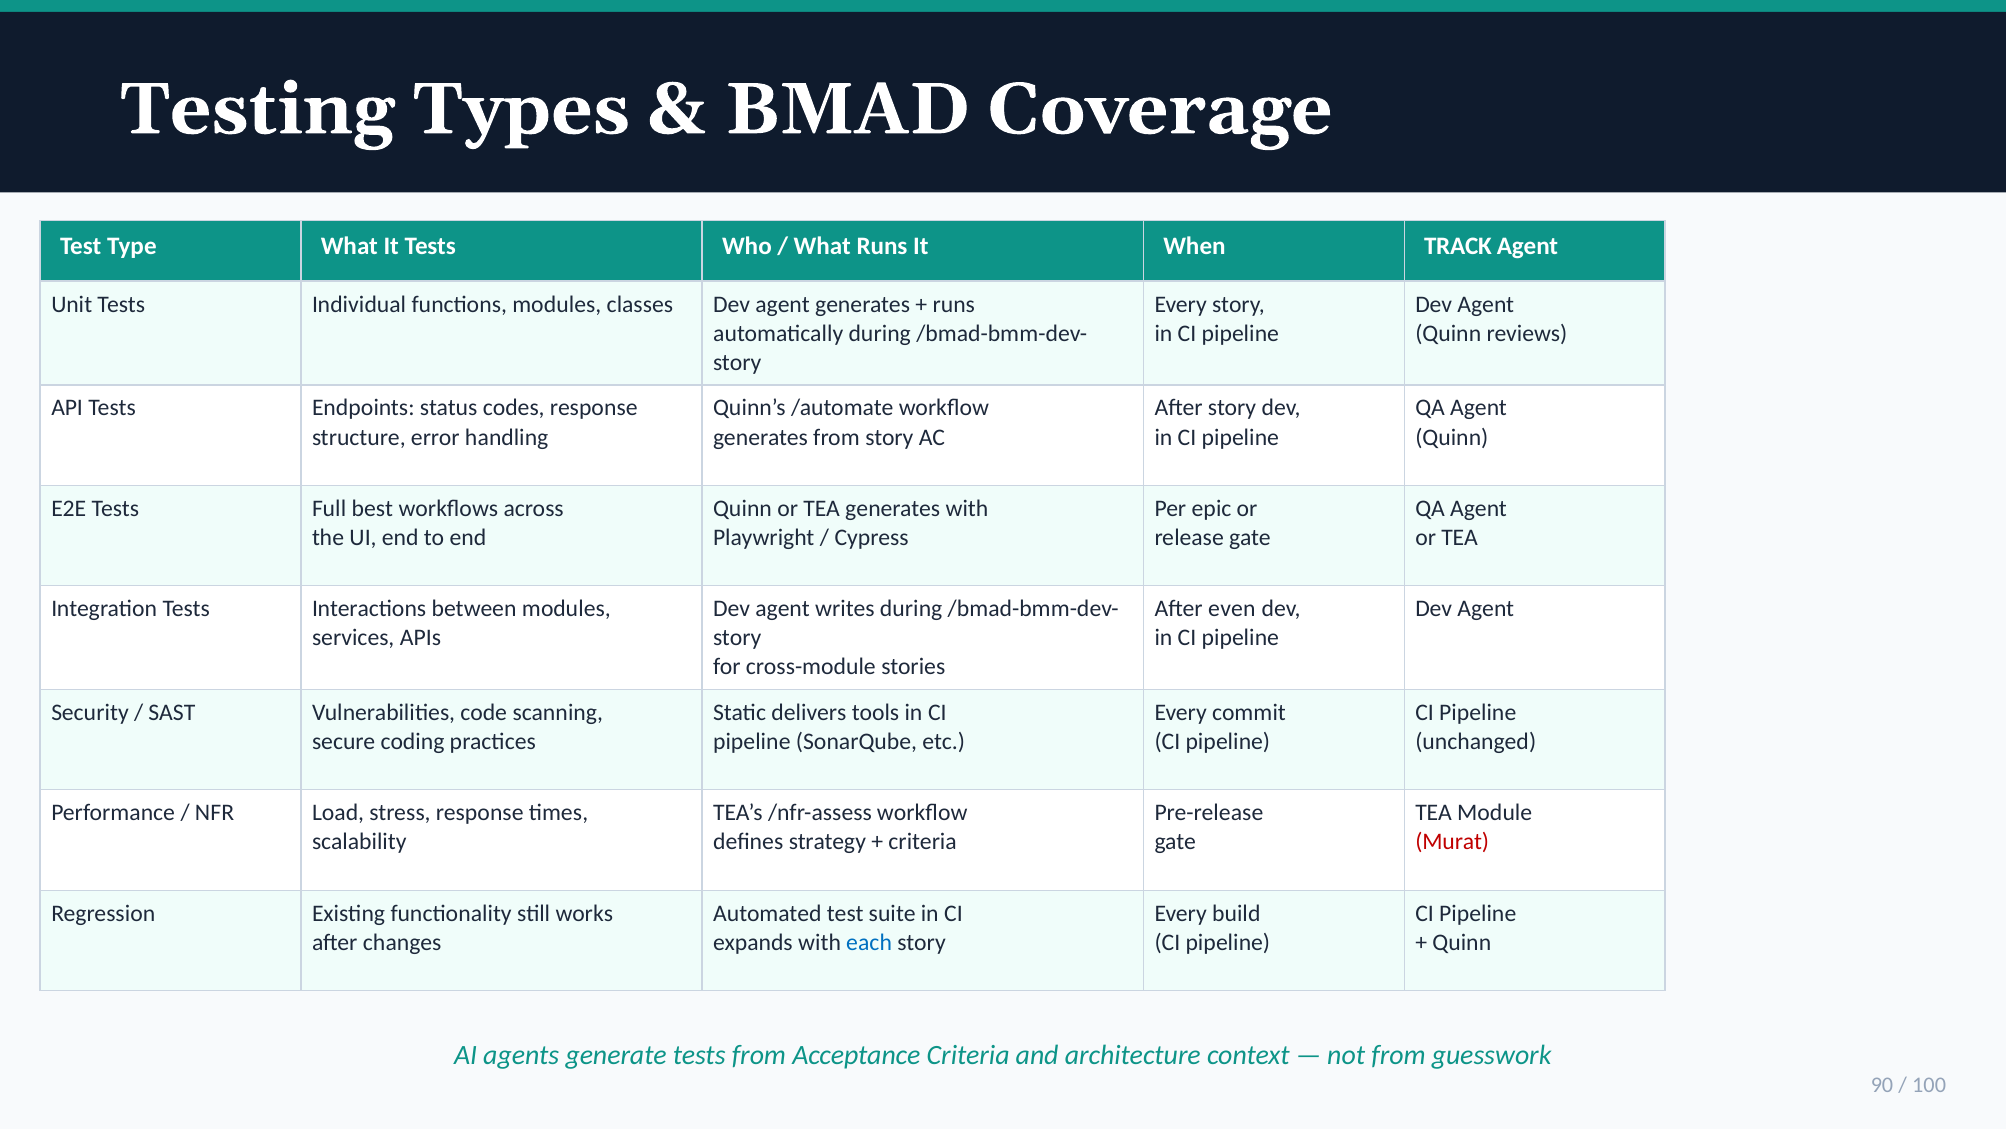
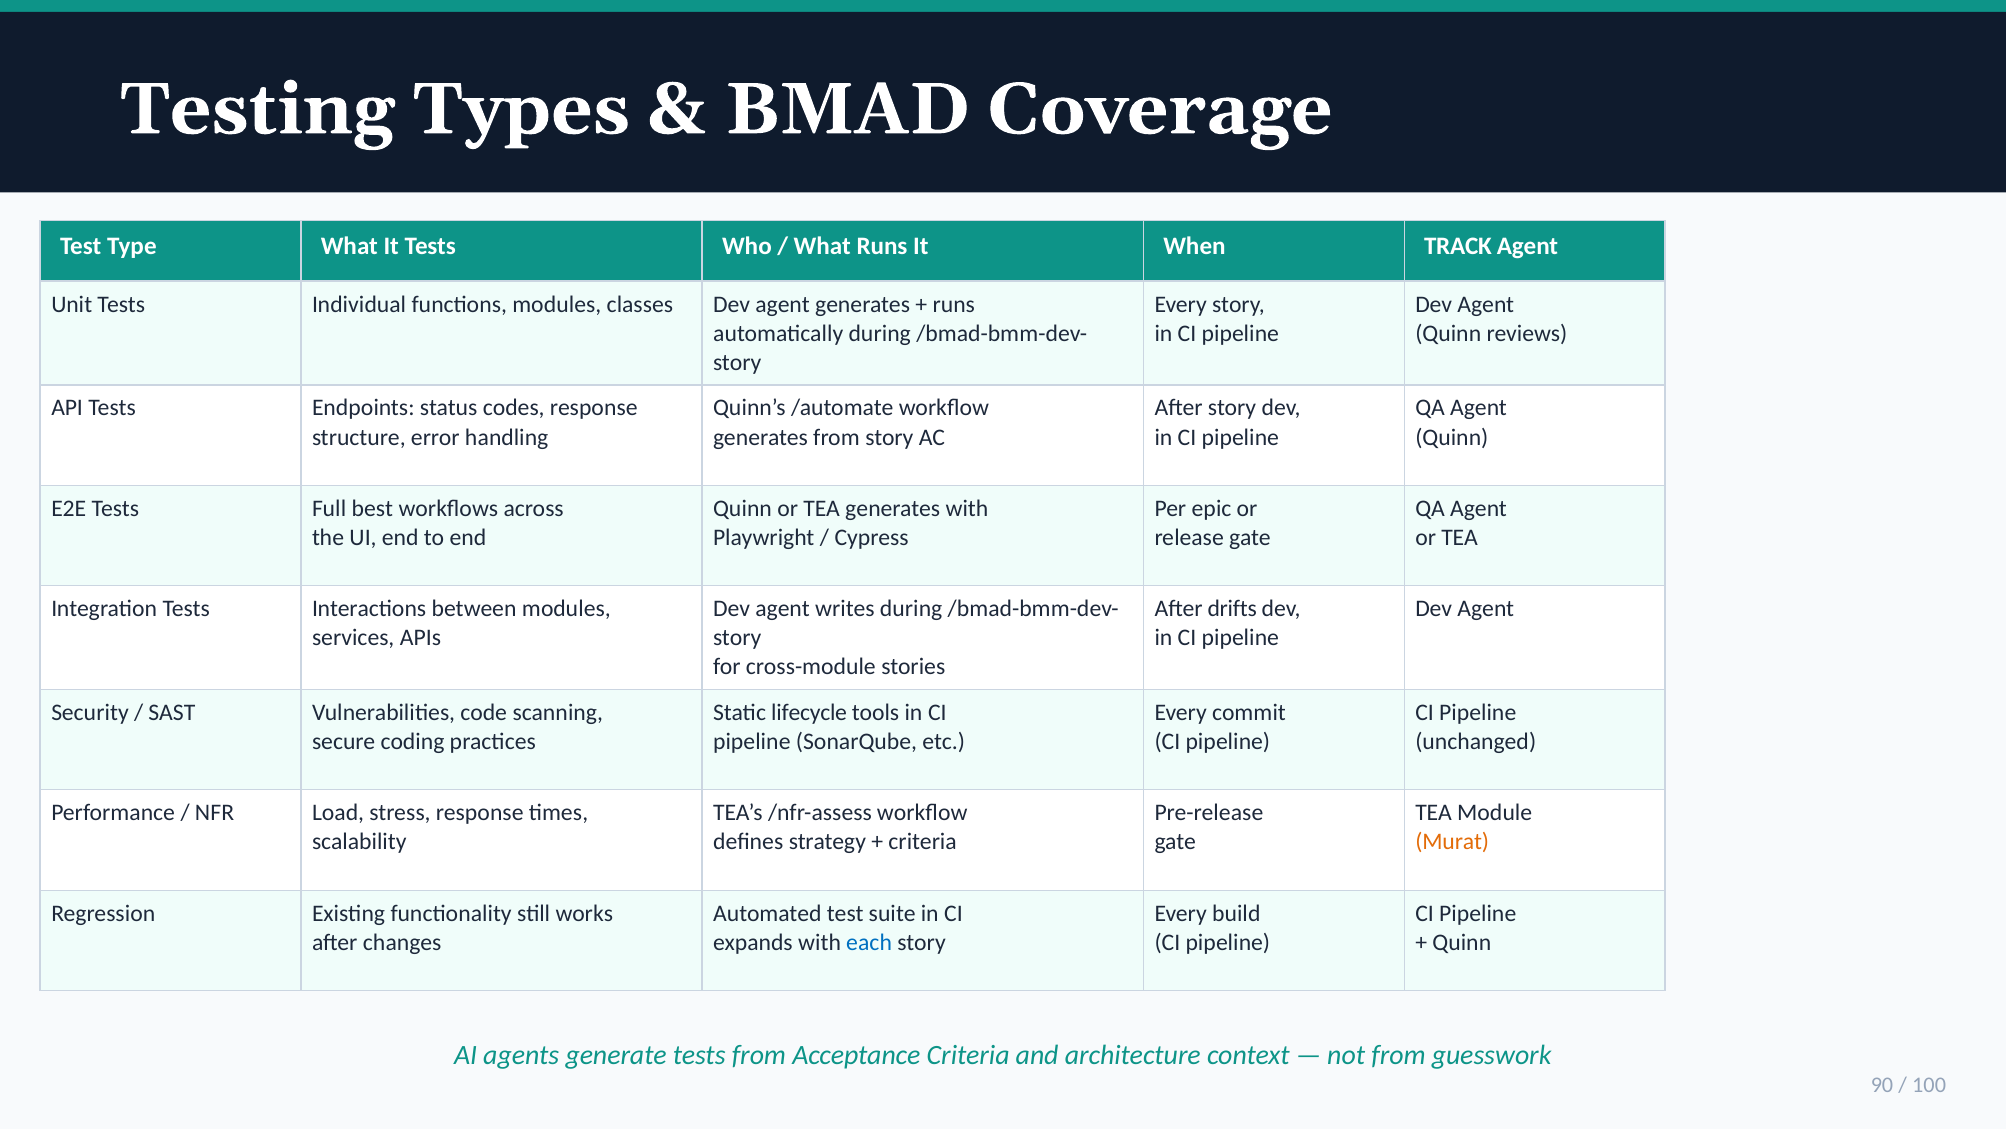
even: even -> drifts (1232, 609)
delivers: delivers -> lifecycle (809, 712)
Murat colour: red -> orange (1452, 842)
